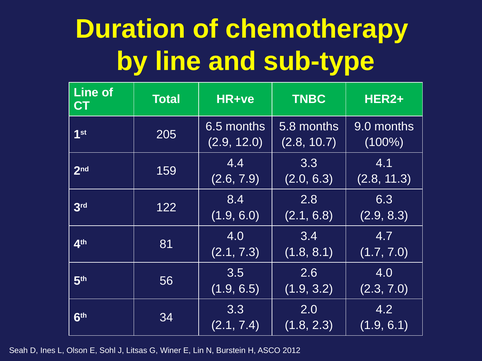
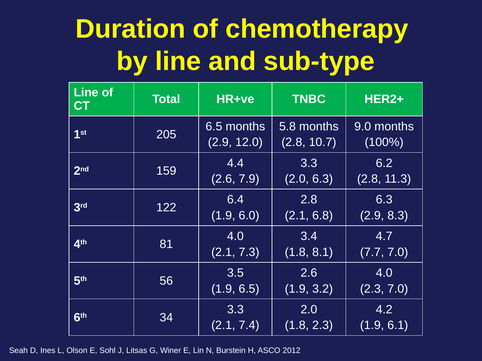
4.1: 4.1 -> 6.2 (384, 163)
8.4: 8.4 -> 6.4 (235, 200)
1.7: 1.7 -> 7.7 (372, 252)
